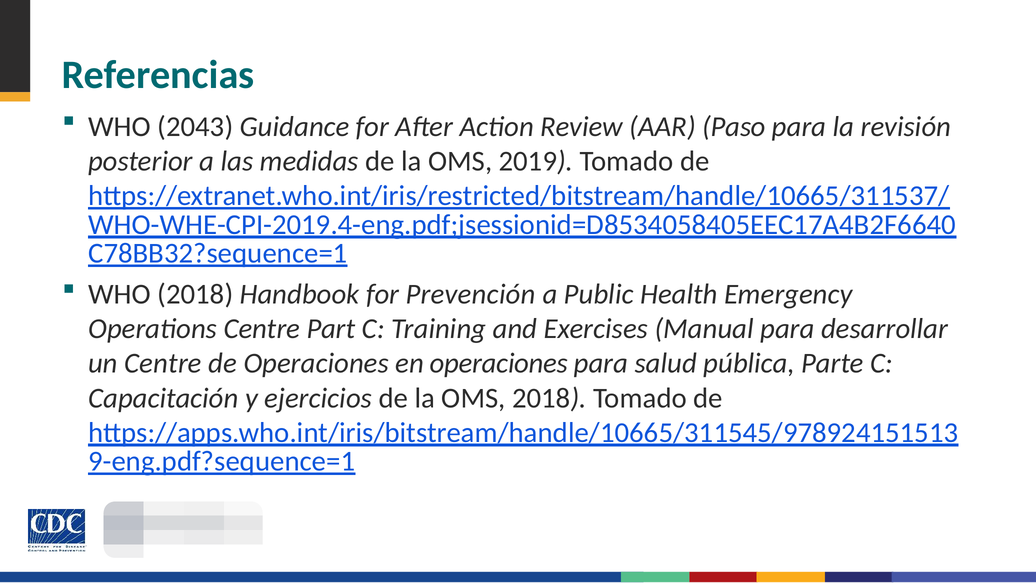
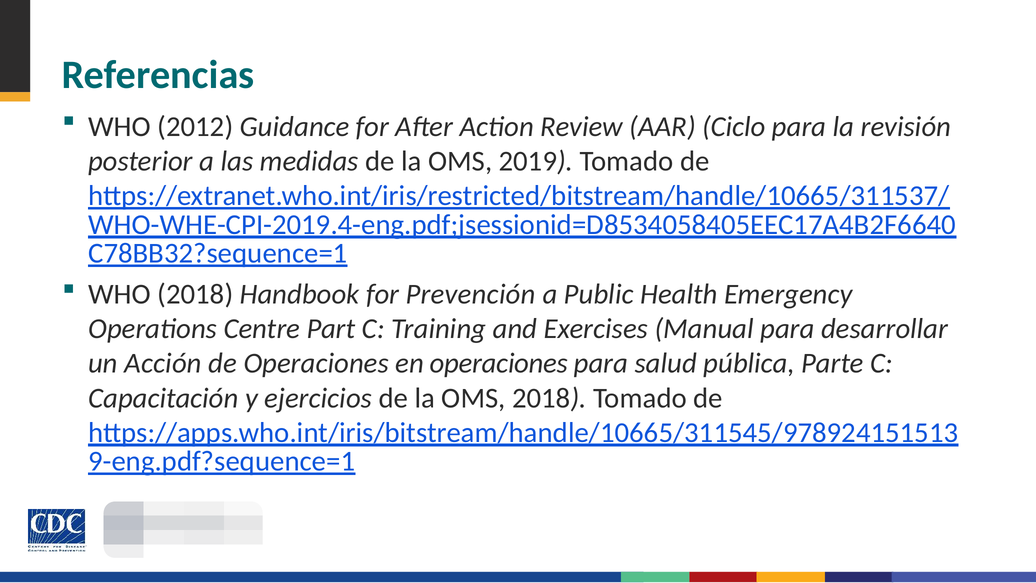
2043: 2043 -> 2012 (195, 127)
Paso: Paso -> Ciclo (734, 127)
un Centre: Centre -> Acción (163, 363)
